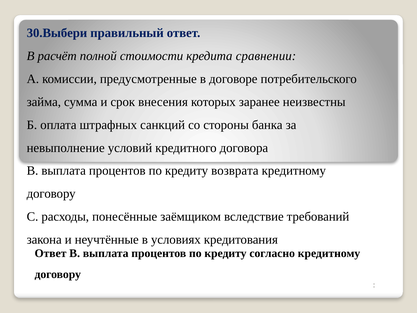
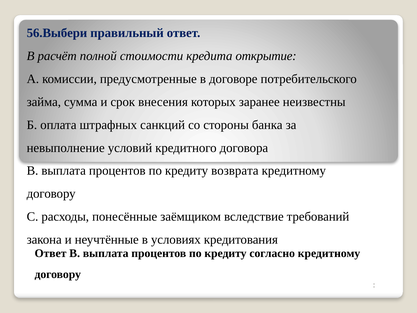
30.Выбери: 30.Выбери -> 56.Выбери (57, 33)
сравнении: сравнении -> открытие (266, 56)
